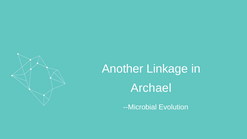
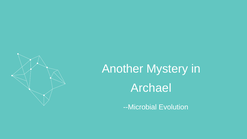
Linkage: Linkage -> Mystery (167, 69)
